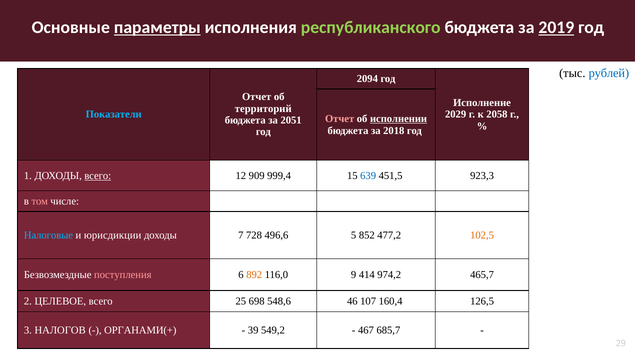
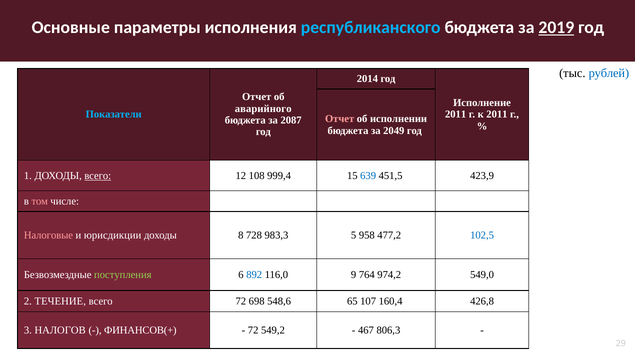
параметры underline: present -> none (157, 28)
республиканского colour: light green -> light blue (371, 28)
2094: 2094 -> 2014 (367, 79)
территорий: территорий -> аварийного (263, 109)
2029: 2029 -> 2011 (456, 114)
к 2058: 2058 -> 2011 (497, 114)
исполнении underline: present -> none (399, 119)
2051: 2051 -> 2087 (291, 120)
2018: 2018 -> 2049 (394, 131)
909: 909 -> 108 (257, 176)
923,3: 923,3 -> 423,9 (482, 176)
Налоговые colour: light blue -> pink (48, 235)
7: 7 -> 8 (241, 235)
496,6: 496,6 -> 983,3 (276, 235)
852: 852 -> 958 (367, 235)
102,5 colour: orange -> blue (482, 235)
поступления colour: pink -> light green (123, 275)
892 colour: orange -> blue (254, 275)
414: 414 -> 764 (367, 275)
465,7: 465,7 -> 549,0 (482, 275)
ЦЕЛЕВОЕ: ЦЕЛЕВОЕ -> ТЕЧЕНИЕ (60, 301)
всего 25: 25 -> 72 (241, 301)
46: 46 -> 65 (352, 301)
126,5: 126,5 -> 426,8 (482, 301)
ОРГАНАМИ(+: ОРГАНАМИ(+ -> ФИНАНСОВ(+ (140, 330)
39: 39 -> 72 (253, 330)
685,7: 685,7 -> 806,3 (388, 330)
